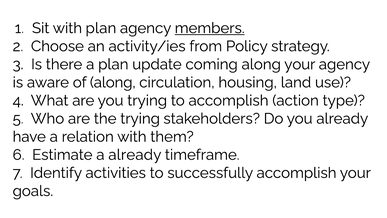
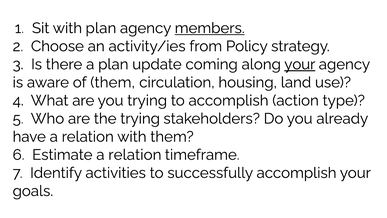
your underline: none -> present (300, 64)
of along: along -> them (113, 82)
Estimate a already: already -> relation (135, 155)
